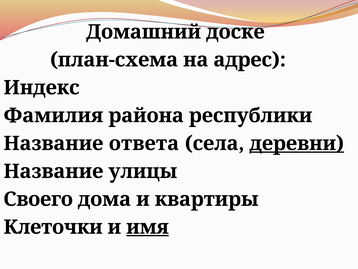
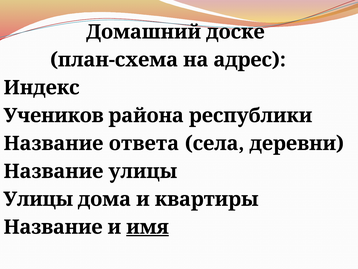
Фамилия: Фамилия -> Учеников (54, 115)
деревни underline: present -> none (297, 143)
Своего: Своего -> Улицы (38, 199)
Клеточки: Клеточки -> Название (53, 227)
